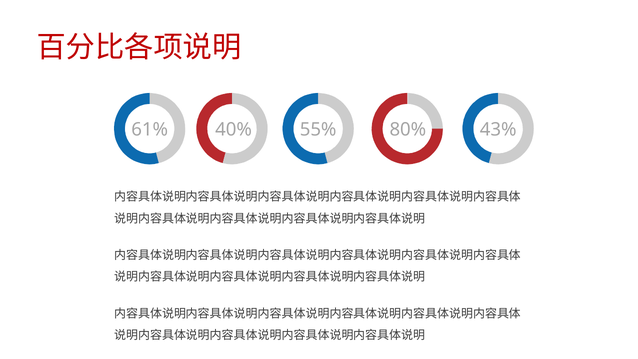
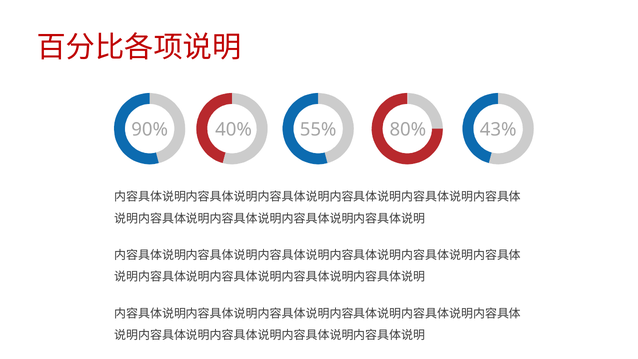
61%: 61% -> 90% (150, 130)
